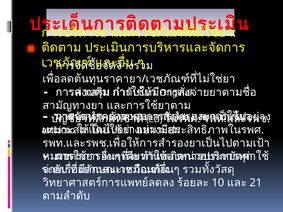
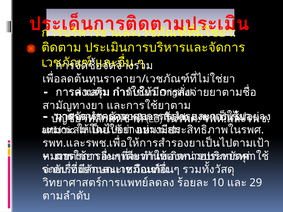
21: 21 -> 29 (256, 183)
